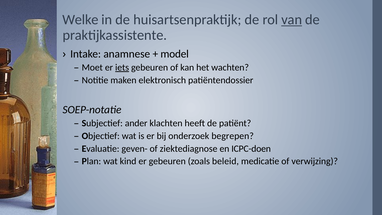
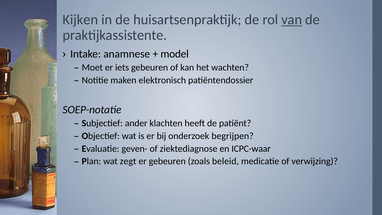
Welke: Welke -> Kijken (80, 20)
iets underline: present -> none (122, 67)
begrepen: begrepen -> begrijpen (233, 136)
ICPC-doen: ICPC-doen -> ICPC-waar (251, 149)
kind: kind -> zegt (128, 161)
